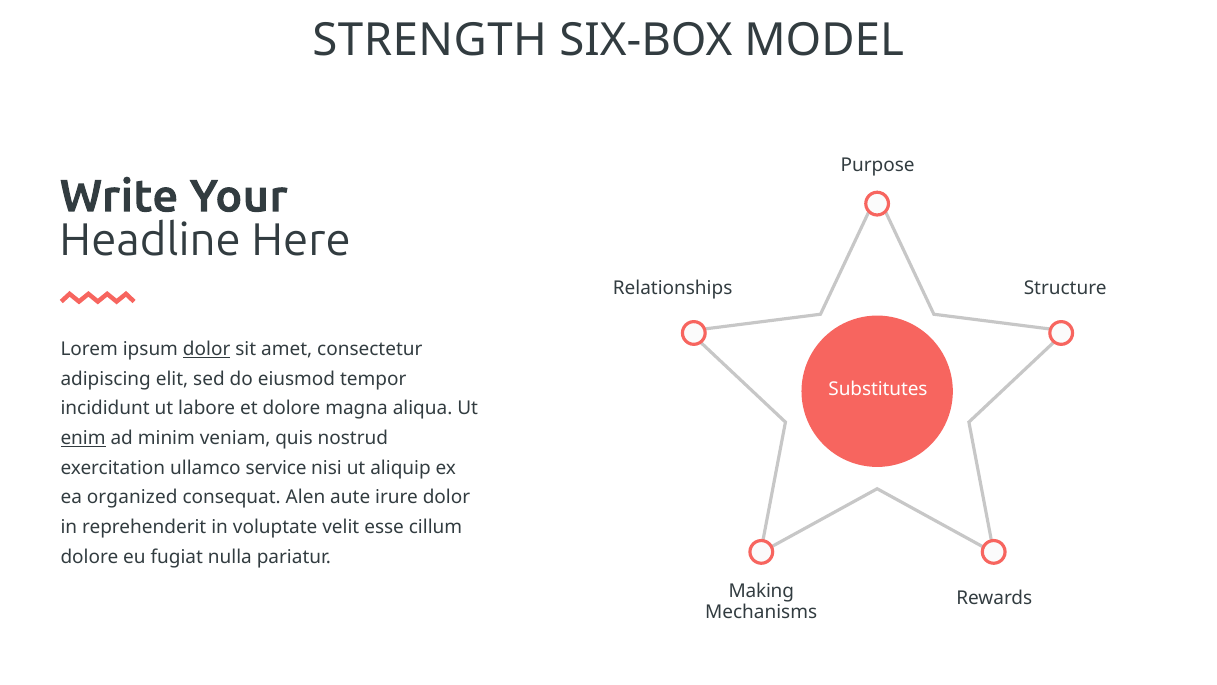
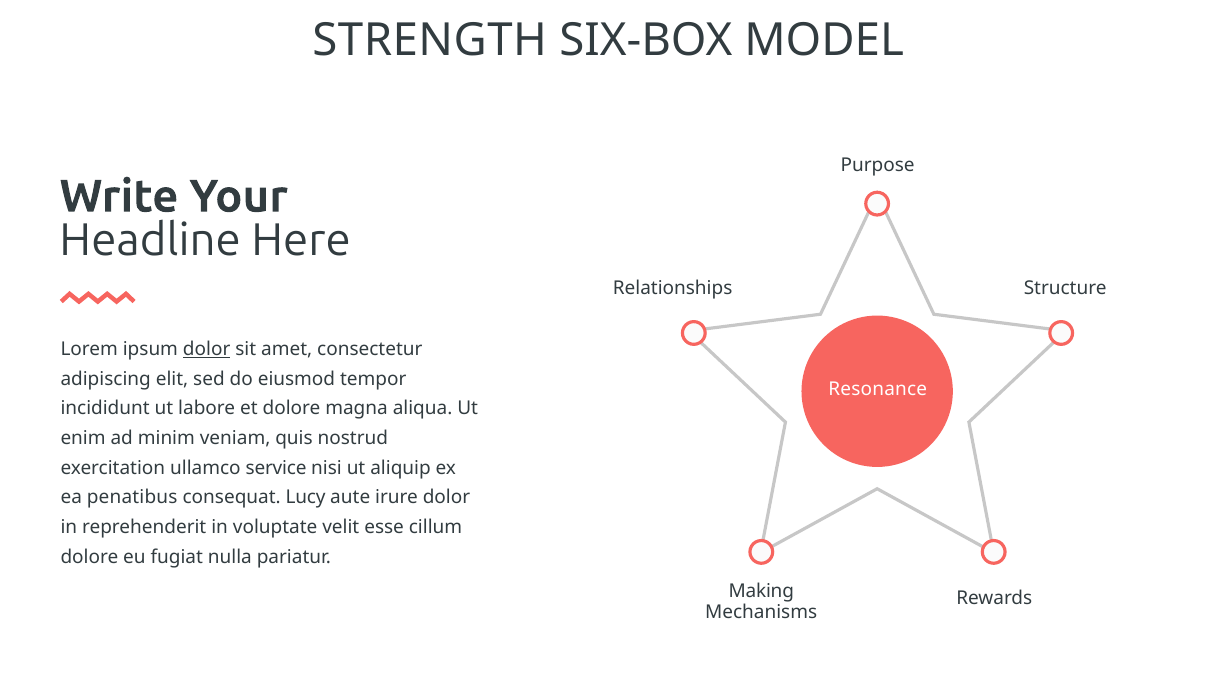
Substitutes: Substitutes -> Resonance (878, 389)
enim underline: present -> none (83, 438)
organized: organized -> penatibus (132, 497)
Alen: Alen -> Lucy (306, 497)
